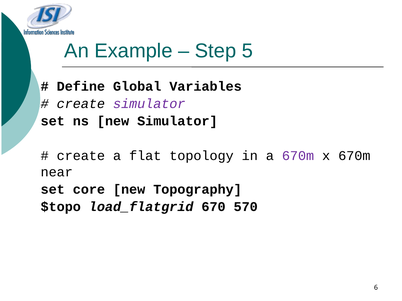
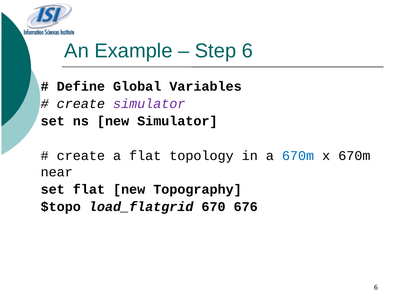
Step 5: 5 -> 6 (247, 51)
670m colour: purple -> blue (298, 156)
set core: core -> flat (89, 190)
570: 570 -> 676 (246, 207)
